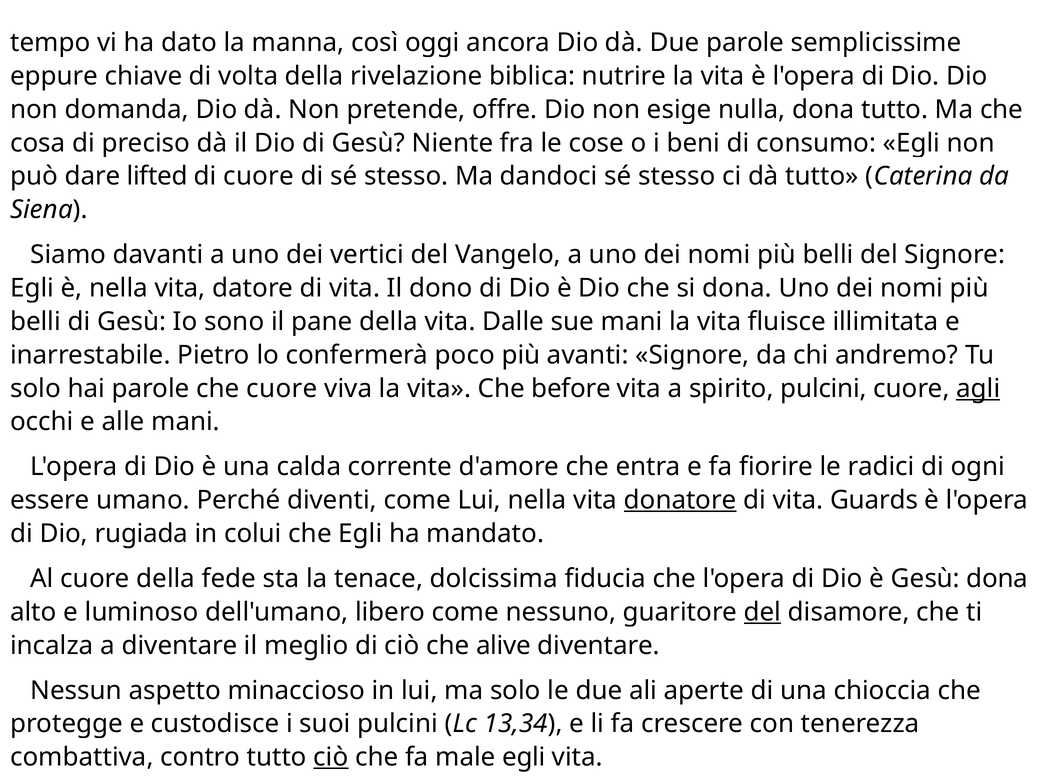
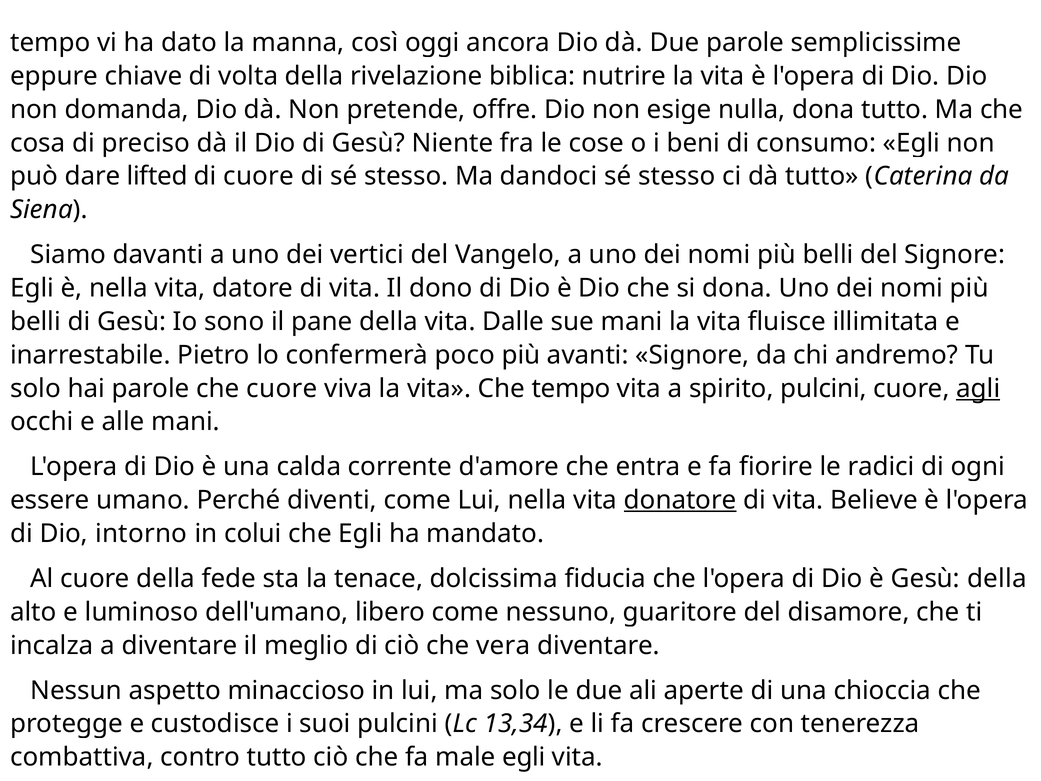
Che before: before -> tempo (571, 388)
Guards: Guards -> Believe (874, 500)
rugiada: rugiada -> intorno (141, 533)
dona: dona -> della (997, 578)
del underline: present -> none (762, 612)
alive: alive -> vera (503, 645)
ciò underline: present -> none (331, 757)
